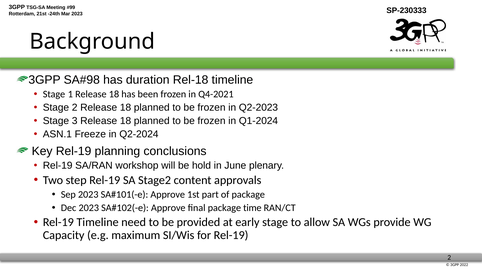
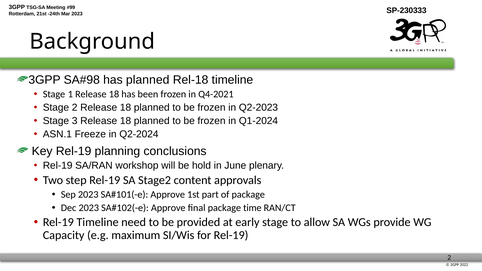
has duration: duration -> planned (148, 80)
